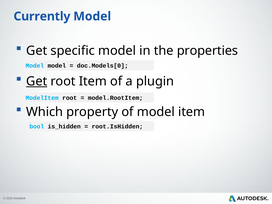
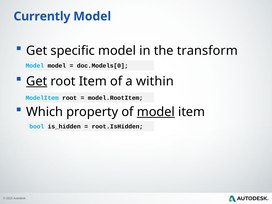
properties: properties -> transform (207, 51)
plugin: plugin -> within (155, 81)
model underline: none -> present (156, 112)
